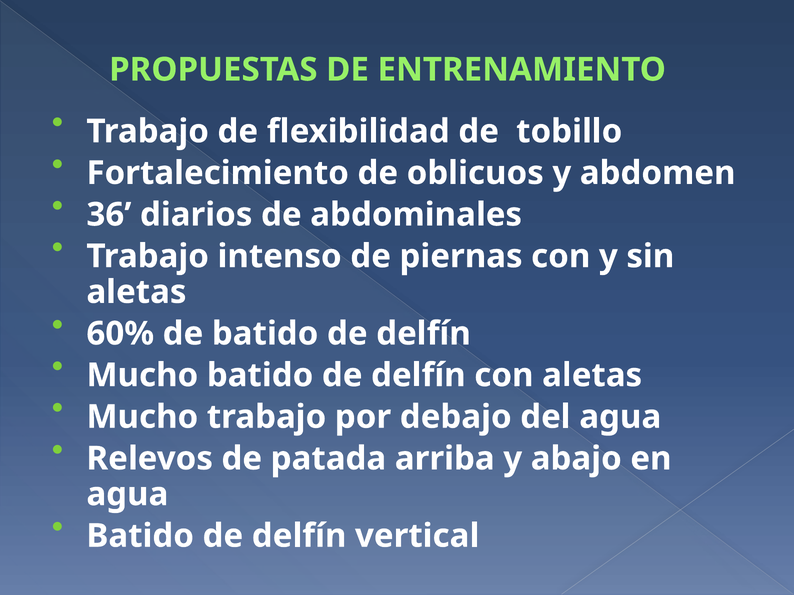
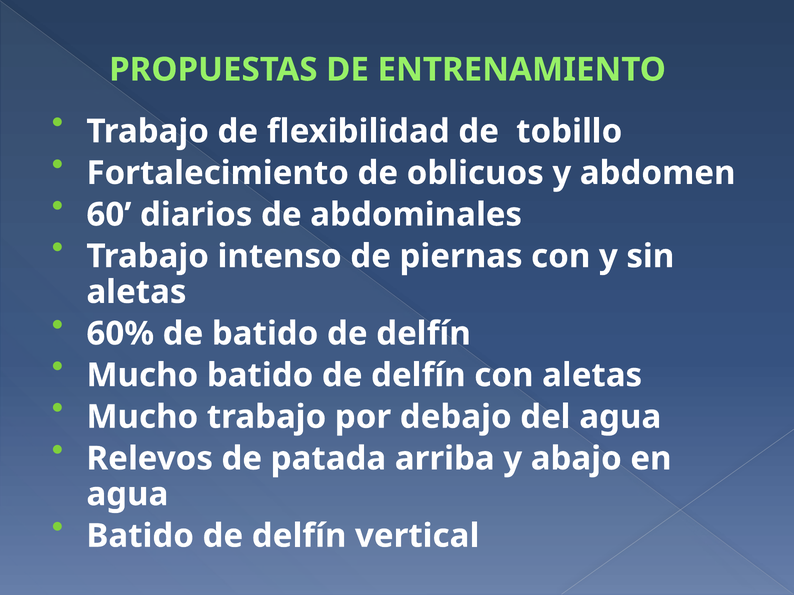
36: 36 -> 60 (109, 215)
